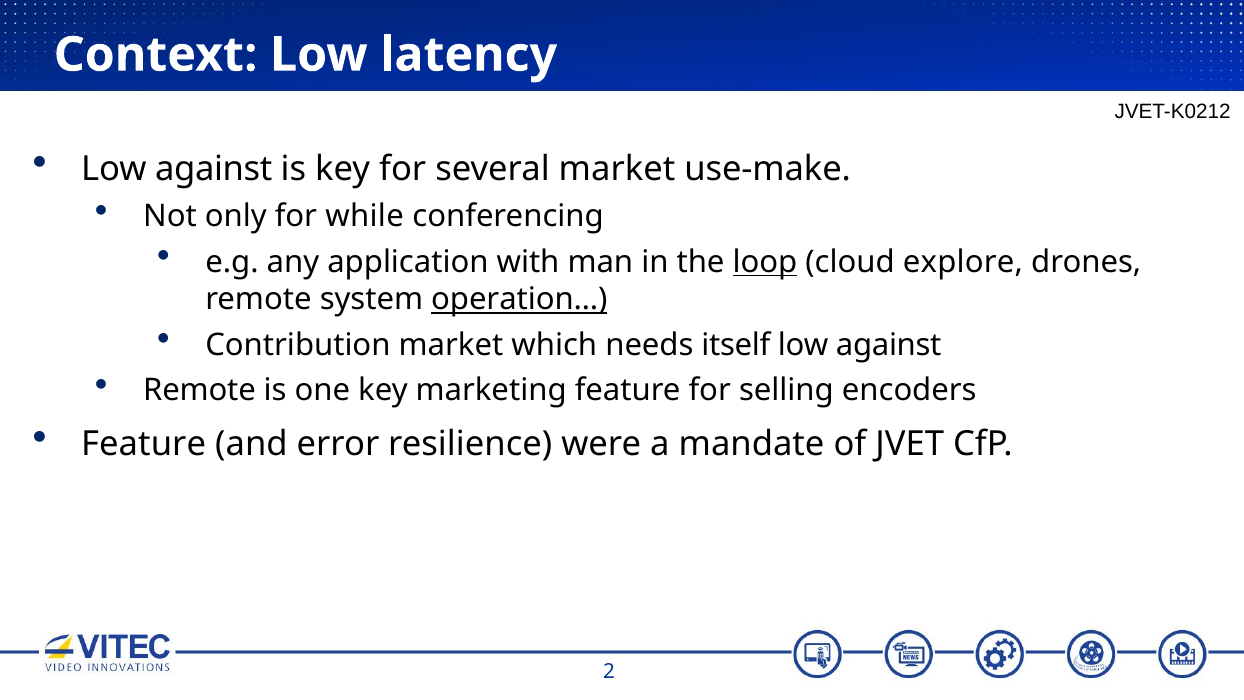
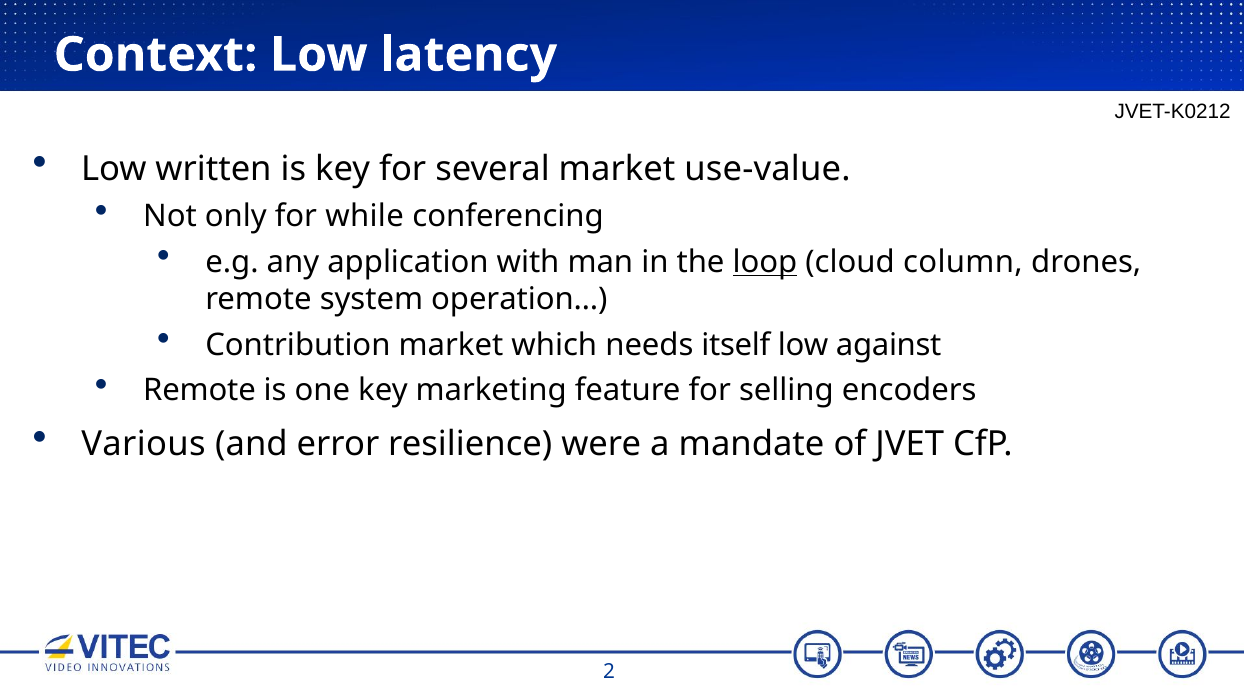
against: against -> written (214, 169)
use-make: use-make -> use-value (767, 169)
explore: explore -> column (963, 262)
operation… underline: present -> none (519, 299)
Feature: Feature -> Various (143, 444)
